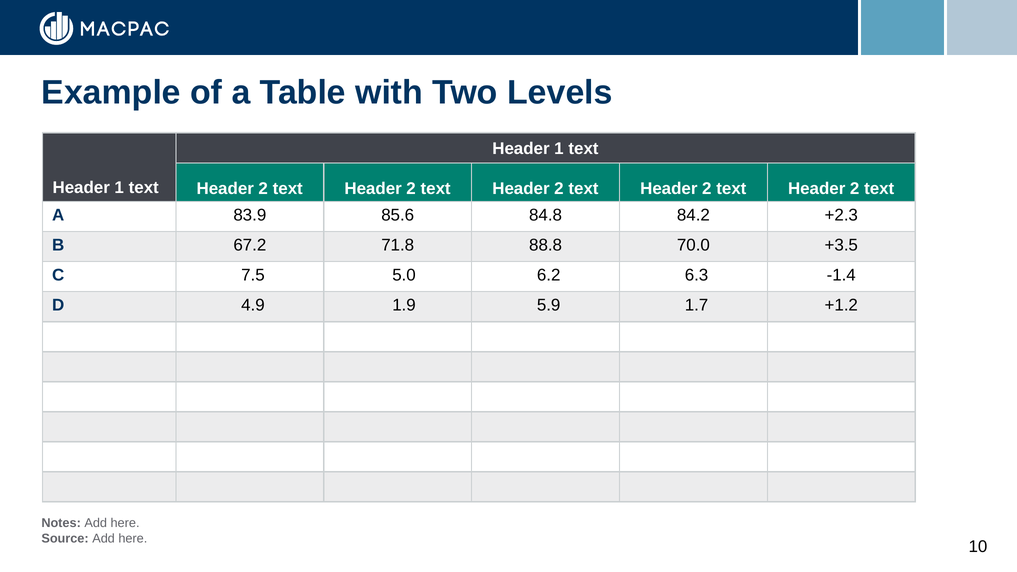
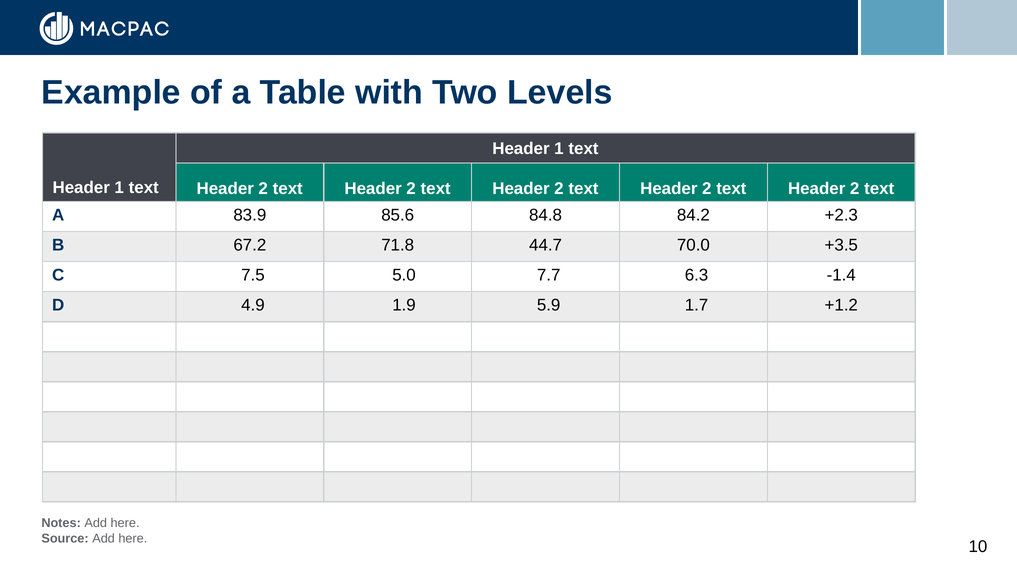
88.8: 88.8 -> 44.7 (546, 245)
6.2: 6.2 -> 7.7 (549, 275)
